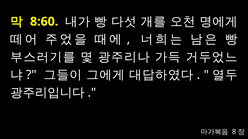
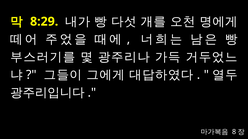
8:60: 8:60 -> 8:29 (44, 22)
